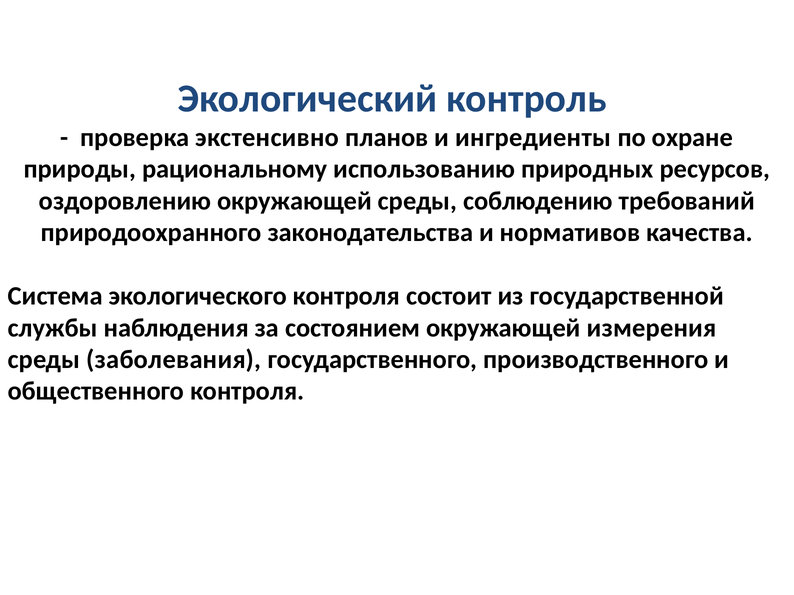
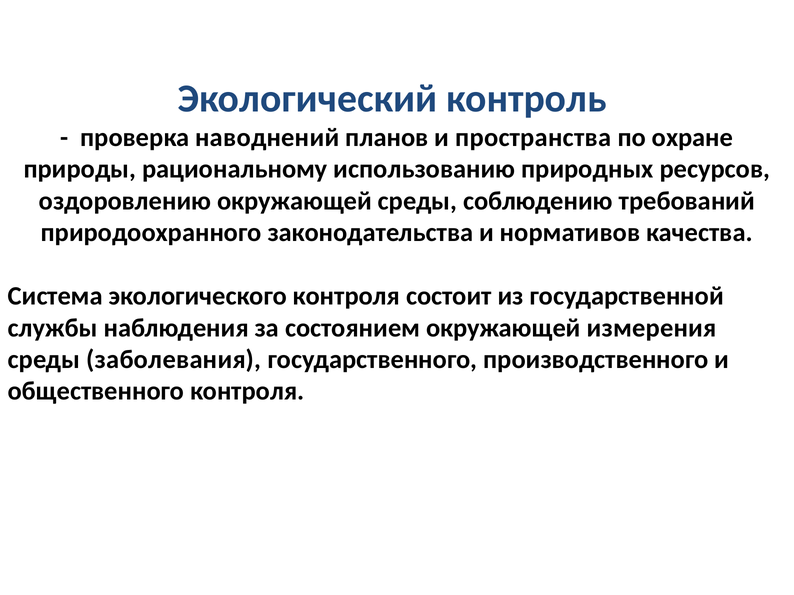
экстенсивно: экстенсивно -> наводнений (267, 137)
ингредиенты: ингредиенты -> пространства (533, 137)
